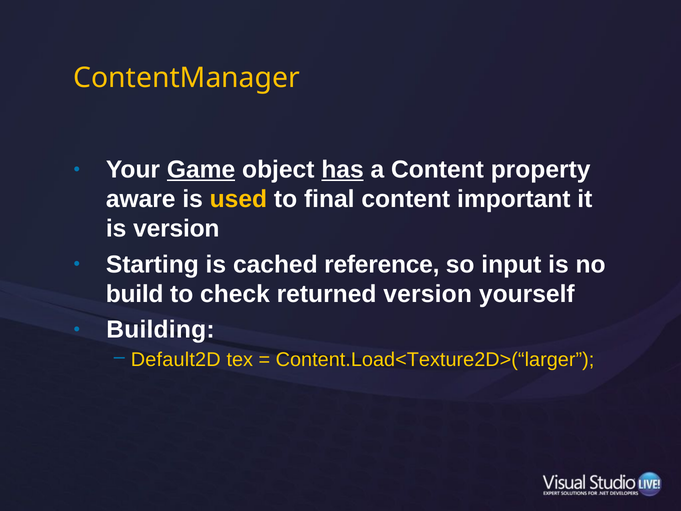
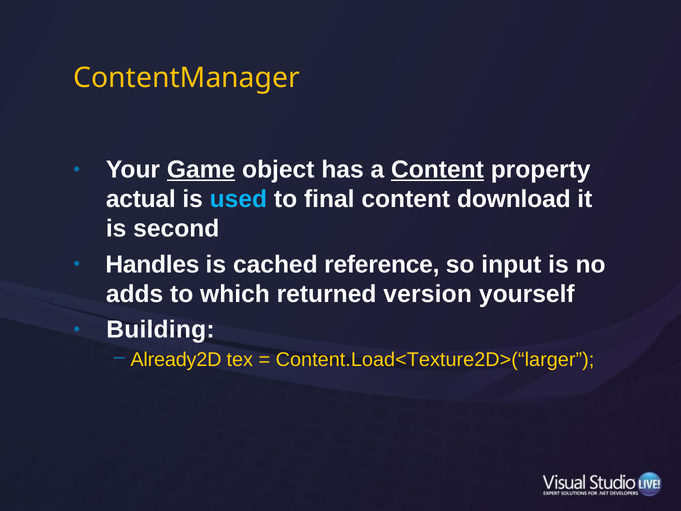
has underline: present -> none (343, 170)
Content underline: none -> present (437, 170)
aware: aware -> actual (141, 199)
used colour: yellow -> light blue (238, 199)
important: important -> download (514, 199)
is version: version -> second (176, 229)
Starting: Starting -> Handles (152, 264)
build: build -> adds (135, 294)
check: check -> which (235, 294)
Default2D: Default2D -> Already2D (176, 360)
